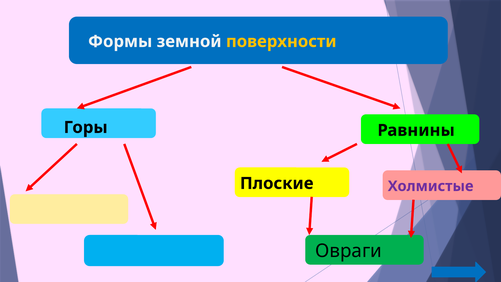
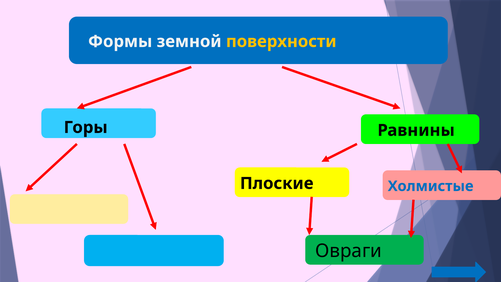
Холмистые colour: purple -> blue (431, 186)
